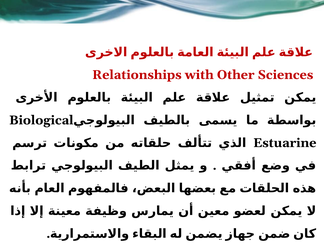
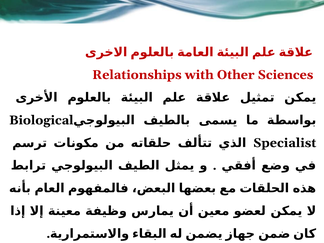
Estuarine: Estuarine -> Specialist (285, 143)
